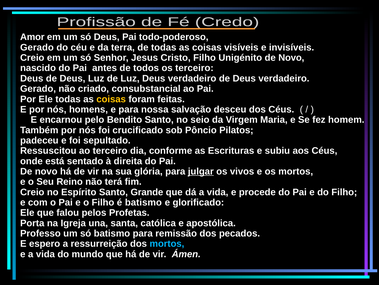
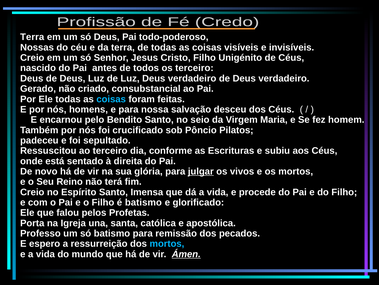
Amor: Amor -> Terra (32, 37)
Gerado: Gerado -> Nossas (37, 47)
Unigénito de Novo: Novo -> Céus (291, 58)
coisas colour: yellow -> light blue (111, 99)
Grande: Grande -> Imensa (147, 192)
Ámen underline: none -> present (186, 254)
